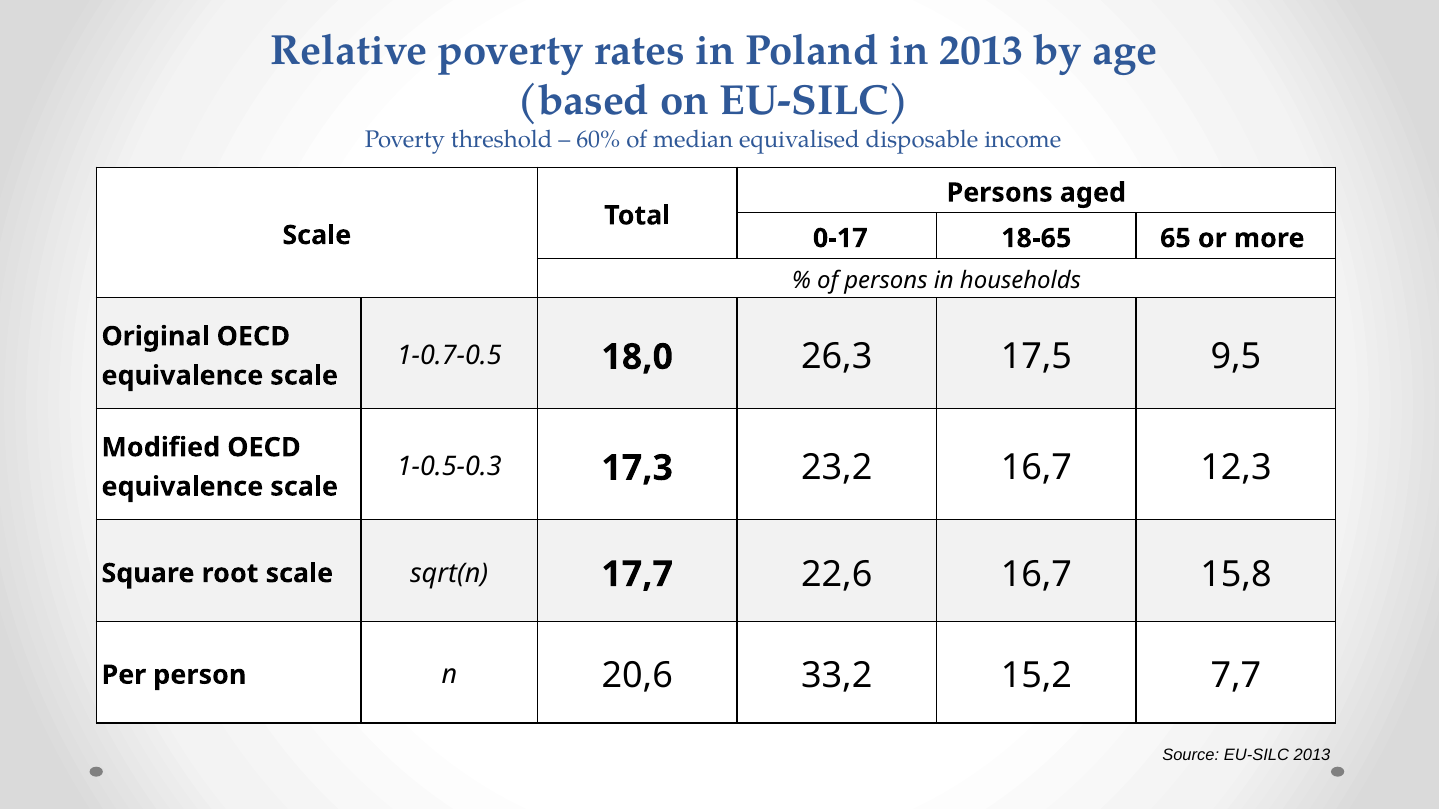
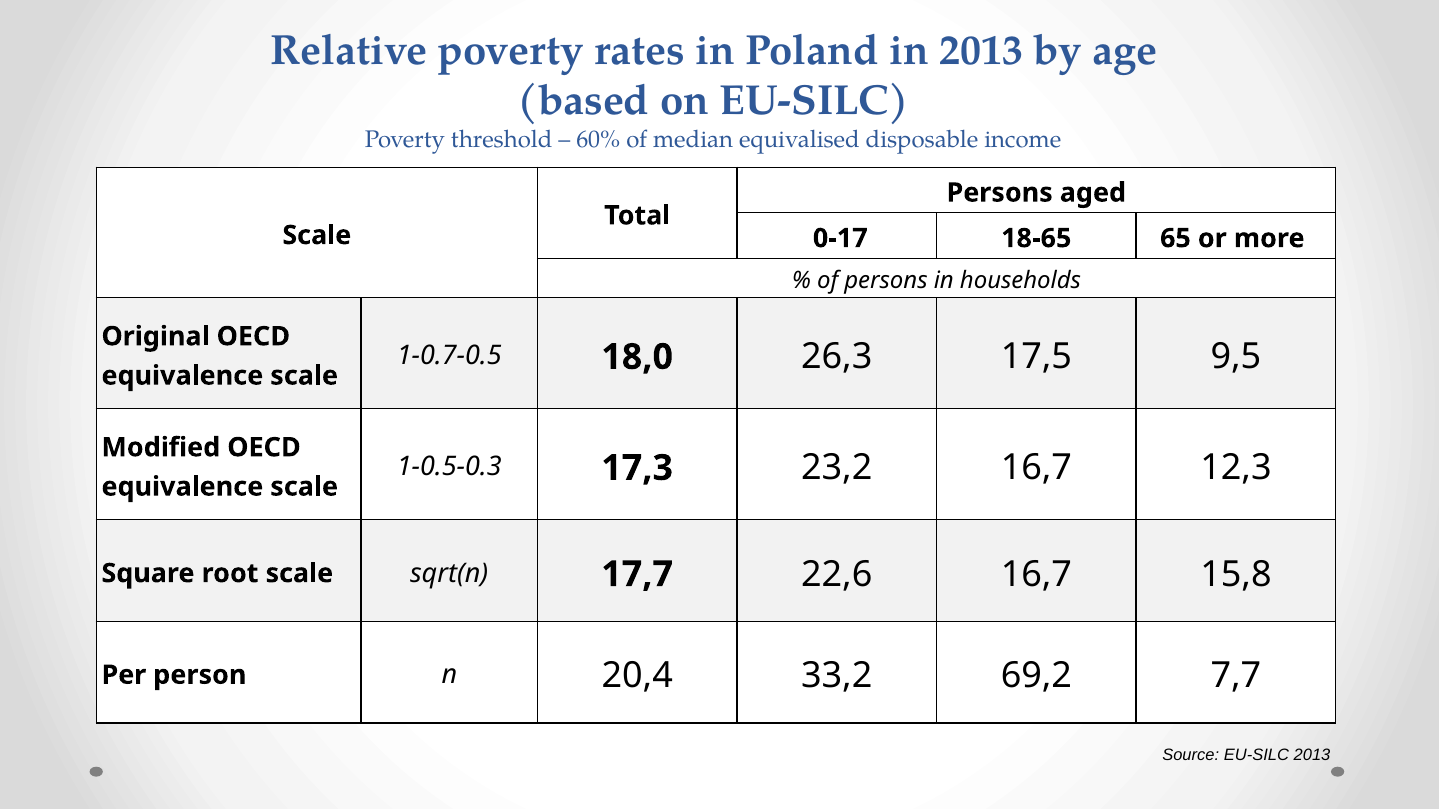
20,6: 20,6 -> 20,4 (637, 676)
15,2: 15,2 -> 69,2 (1036, 676)
